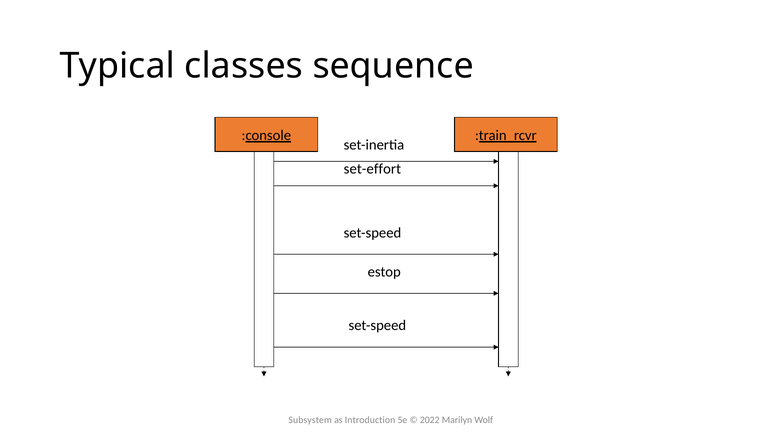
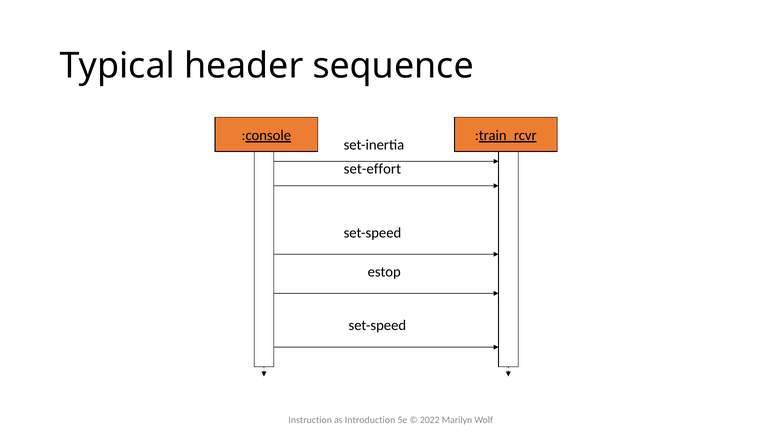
classes: classes -> header (244, 66)
Subsystem: Subsystem -> Instruction (310, 420)
